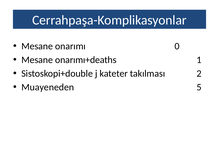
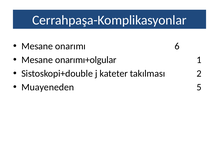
0: 0 -> 6 (177, 46)
onarımı+deaths: onarımı+deaths -> onarımı+olgular (86, 60)
